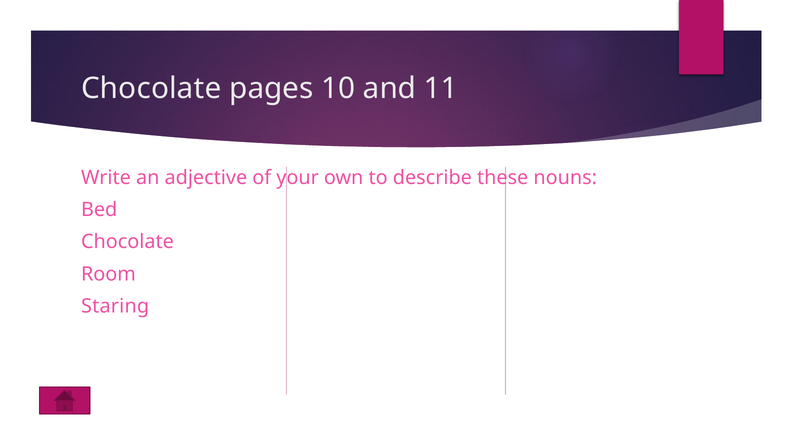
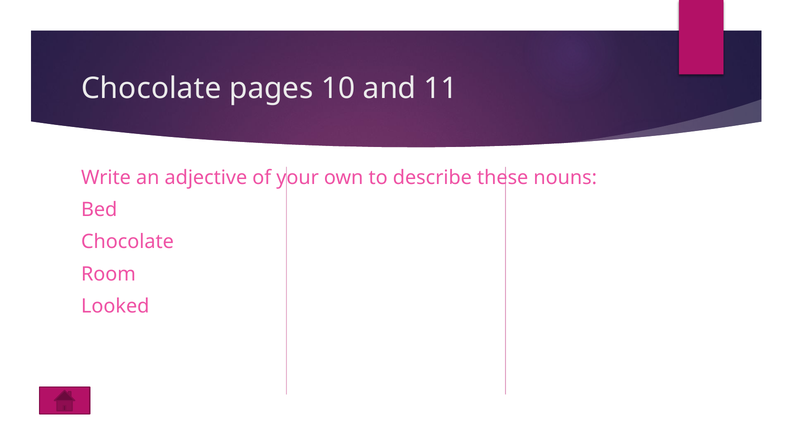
Staring: Staring -> Looked (115, 306)
